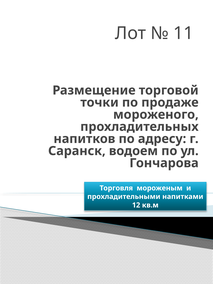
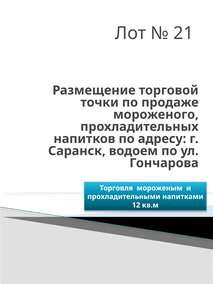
11: 11 -> 21 (183, 33)
